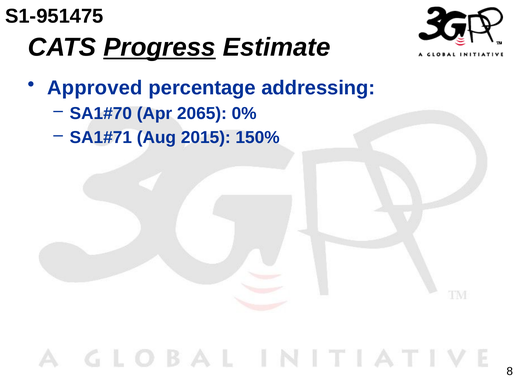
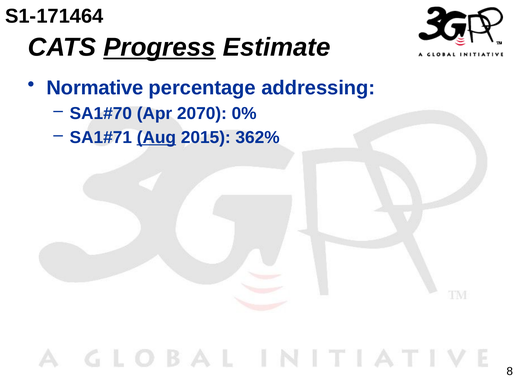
S1-951475: S1-951475 -> S1-171464 (54, 16)
Approved: Approved -> Normative (95, 88)
2065: 2065 -> 2070 (202, 114)
Aug underline: none -> present (156, 138)
150%: 150% -> 362% (258, 138)
